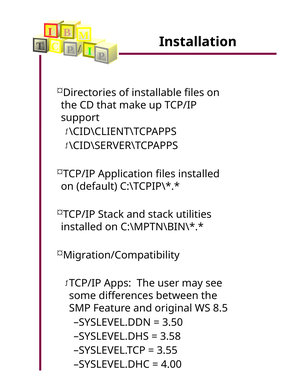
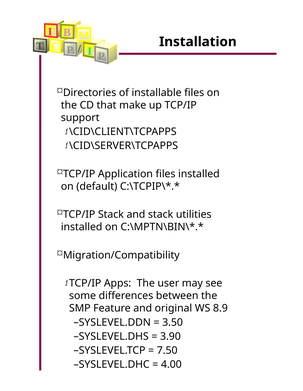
8.5: 8.5 -> 8.9 (220, 309)
3.58: 3.58 -> 3.90 (170, 337)
3.55: 3.55 -> 7.50 (167, 351)
